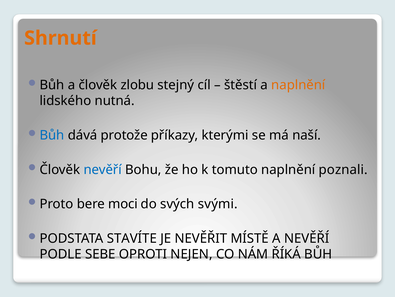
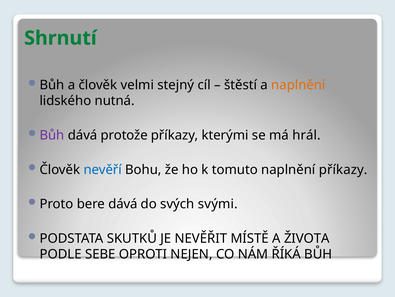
Shrnutí colour: orange -> green (60, 38)
zlobu: zlobu -> velmi (137, 85)
Bůh colour: blue -> purple (52, 135)
naší: naší -> hrál (307, 135)
naplnění poznali: poznali -> příkazy (343, 169)
bere moci: moci -> dává (123, 204)
STAVÍTE: STAVÍTE -> SKUTKŮ (132, 238)
A NEVĚŘÍ: NEVĚŘÍ -> ŽIVOTA (307, 238)
